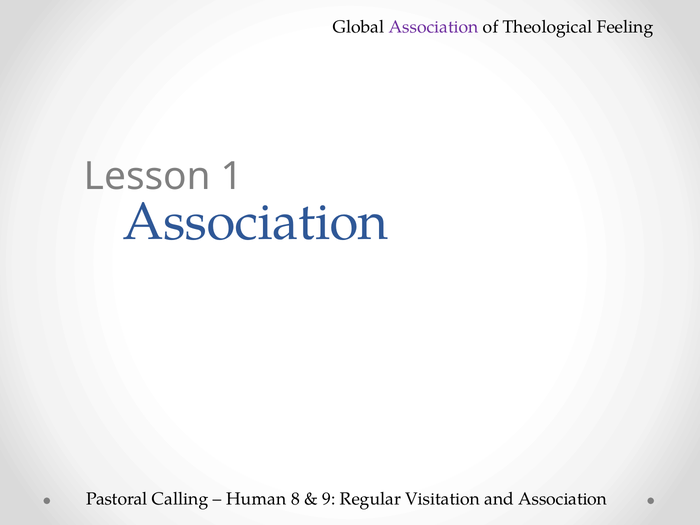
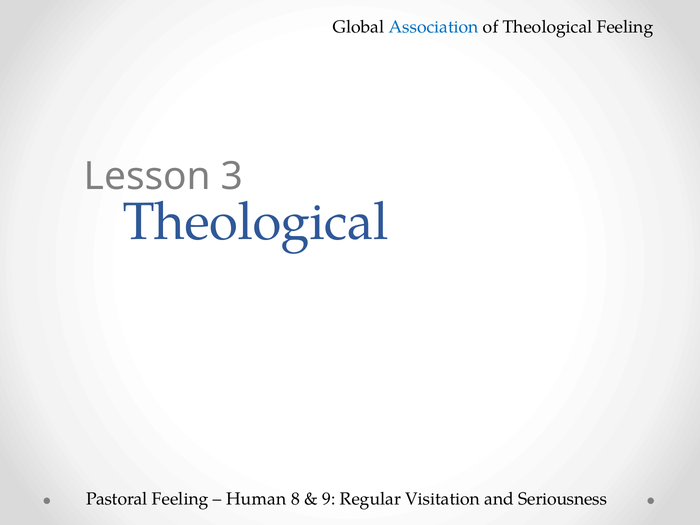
Association colour: purple -> blue (434, 27)
1: 1 -> 3 (232, 177)
Association: Association -> Theological (256, 222)
Pastoral Calling: Calling -> Feeling (180, 499)
and Association: Association -> Seriousness (563, 499)
